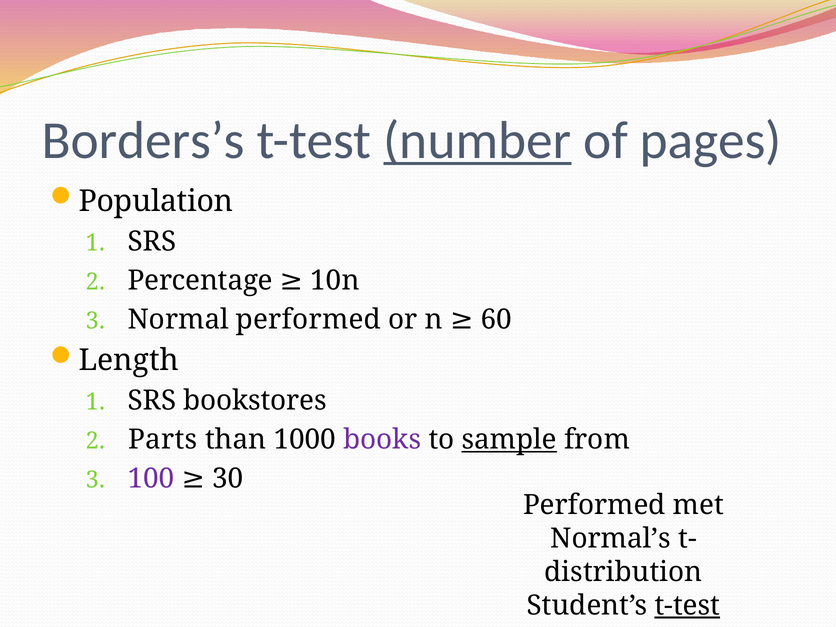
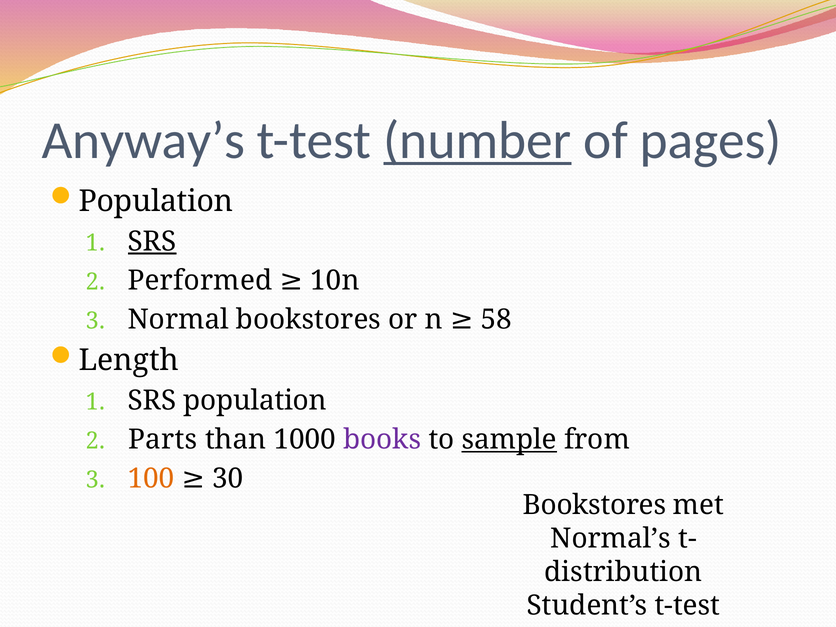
Borders’s: Borders’s -> Anyway’s (143, 141)
SRS underline: none -> present (152, 242)
Percentage: Percentage -> Performed (200, 281)
Normal performed: performed -> bookstores (309, 320)
60: 60 -> 58 (496, 320)
SRS bookstores: bookstores -> population (255, 401)
100 colour: purple -> orange (151, 479)
Performed: Performed -> Bookstores (594, 505)
t-test underline: present -> none (687, 605)
